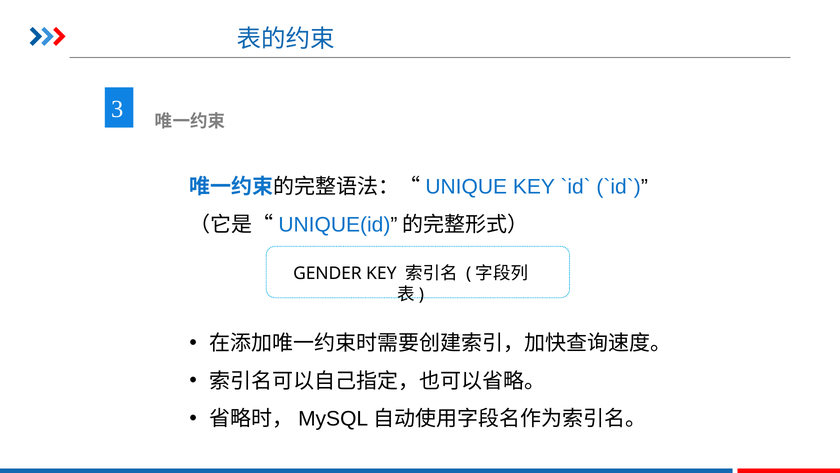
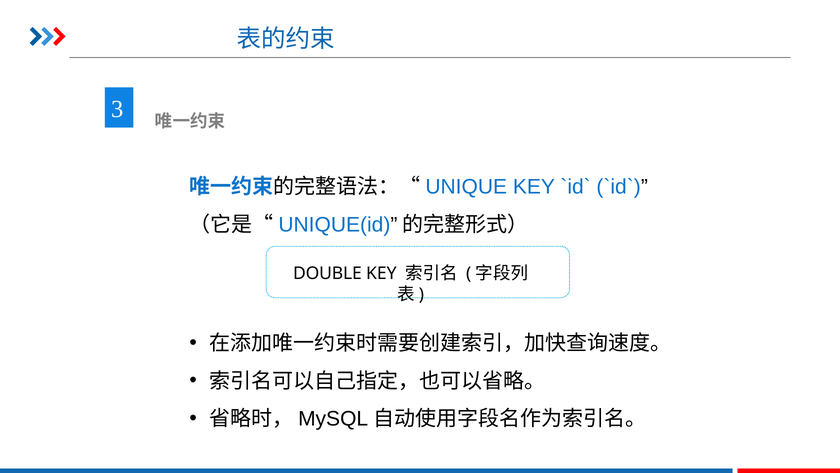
GENDER: GENDER -> DOUBLE (327, 273)
